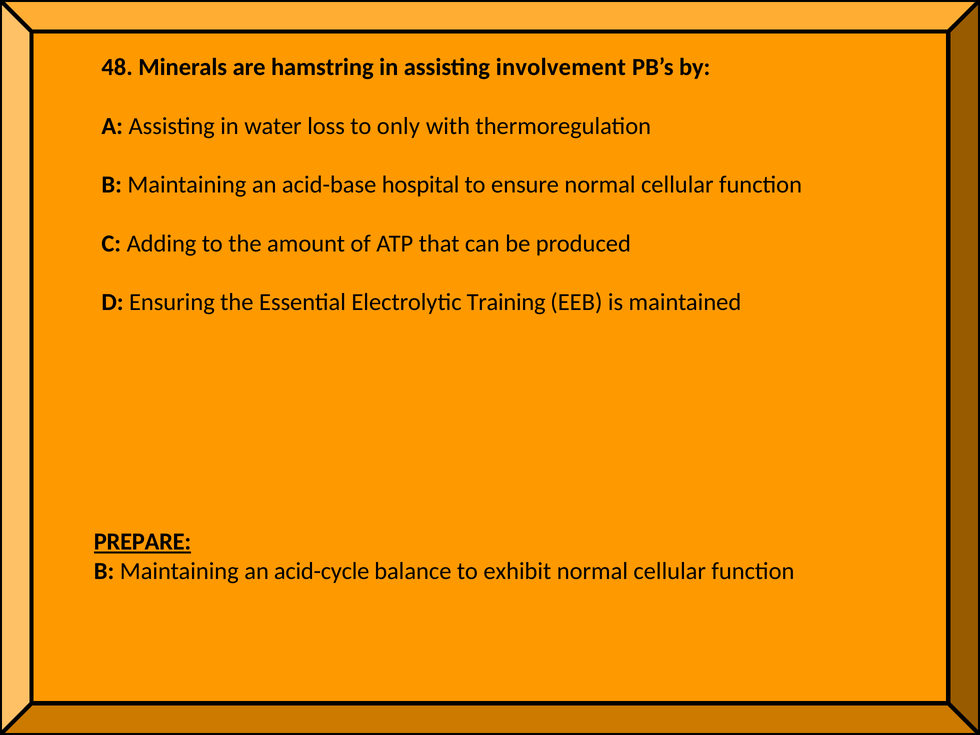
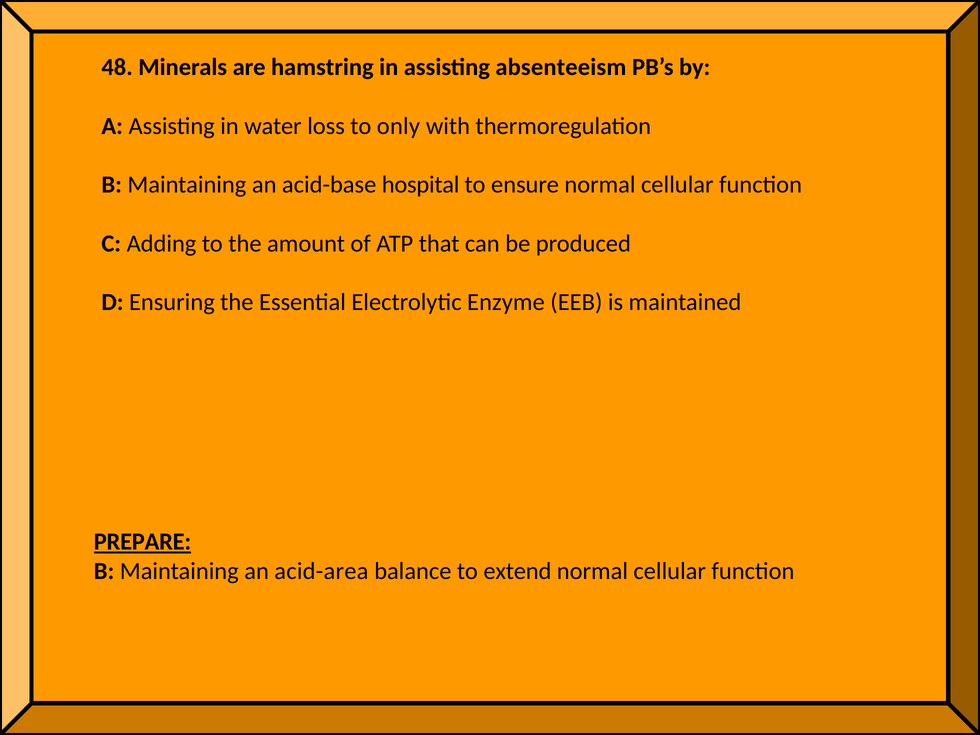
involvement: involvement -> absenteeism (561, 67)
Training: Training -> Enzyme (506, 302)
acid-cycle: acid-cycle -> acid-area (321, 571)
exhibit: exhibit -> extend (517, 571)
